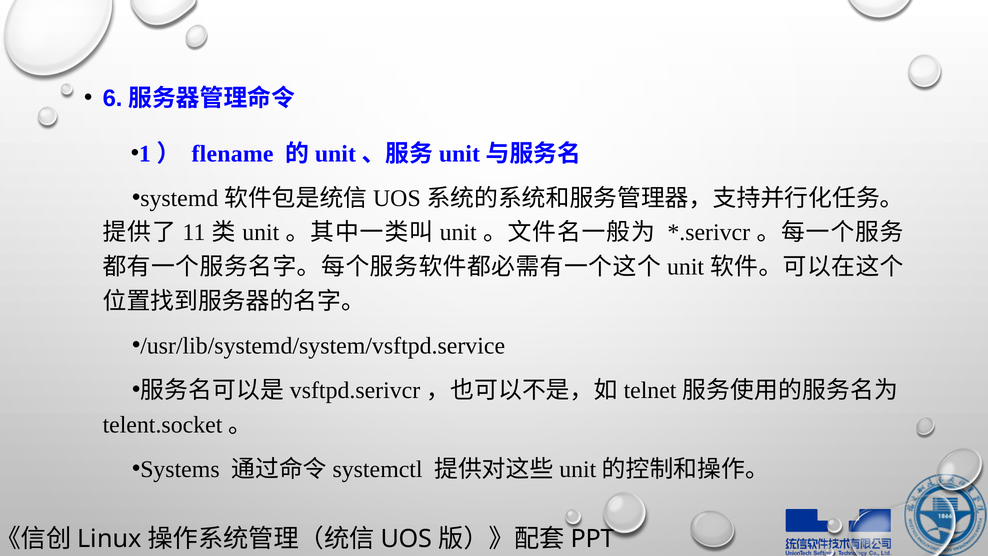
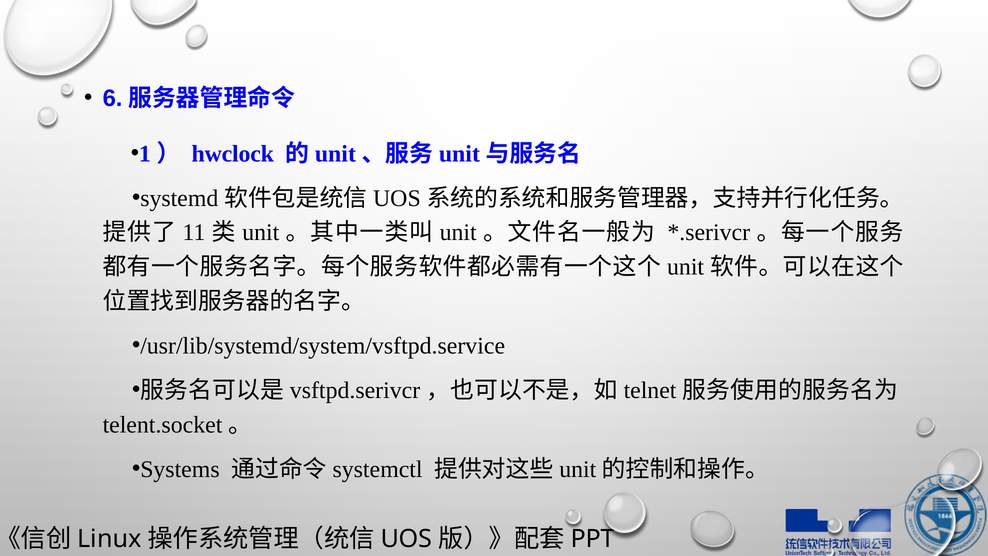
flename: flename -> hwclock (233, 154)
